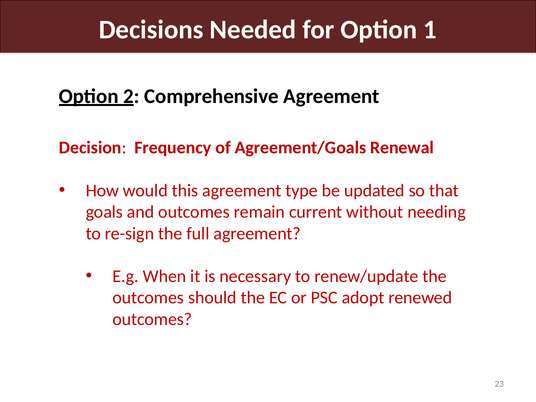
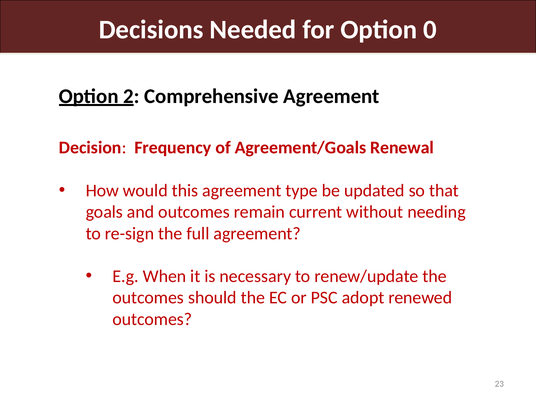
1: 1 -> 0 (430, 29)
